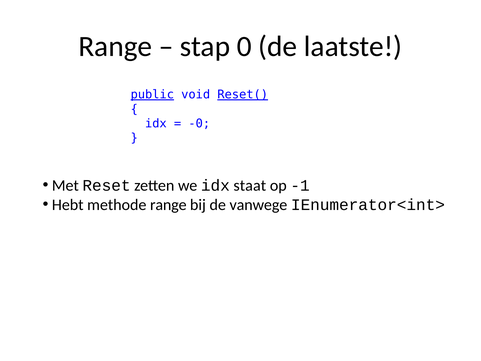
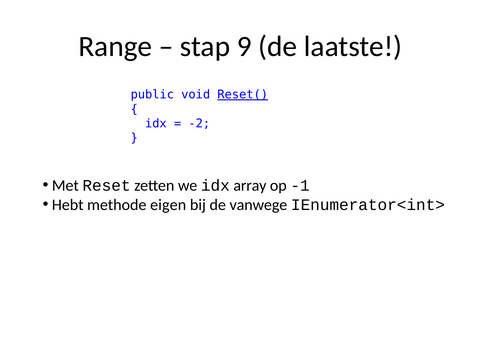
0: 0 -> 9 (244, 47)
public underline: present -> none (152, 95)
-0: -0 -> -2 (199, 123)
staat: staat -> array (250, 185)
methode range: range -> eigen (168, 205)
